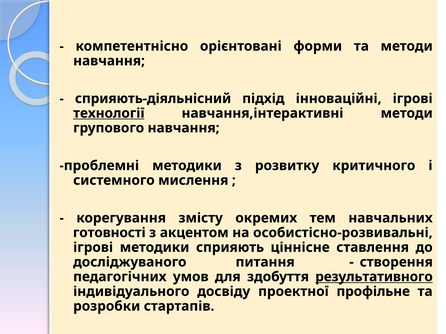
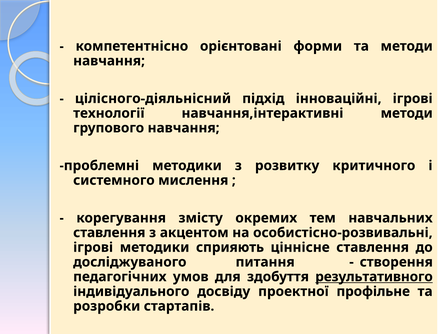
сприяють-діяльнісний: сприяють-діяльнісний -> цілісного-діяльнісний (153, 99)
технології underline: present -> none (109, 113)
готовності: готовності -> ставлення (109, 233)
